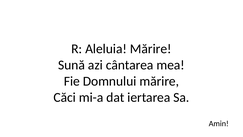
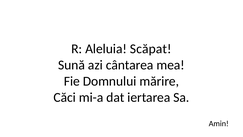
Aleluia Mărire: Mărire -> Scăpat (151, 49)
